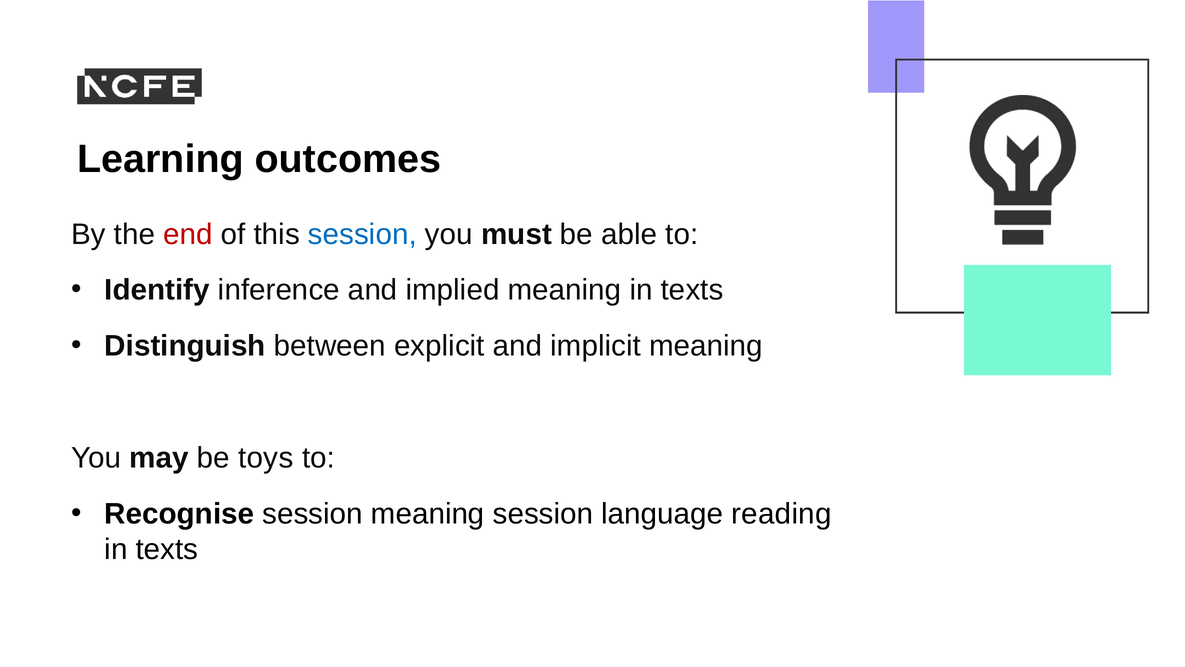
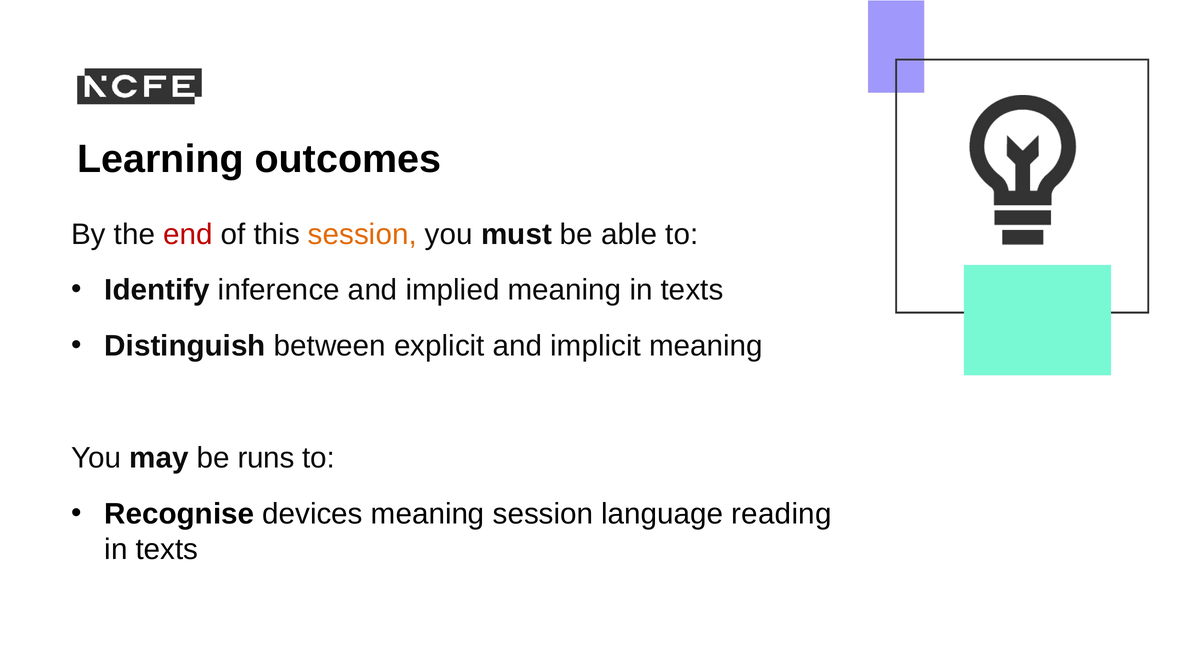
session colour: blue -> orange (362, 234)
toys: toys -> runs (266, 458)
Recognise session: session -> devices (313, 514)
